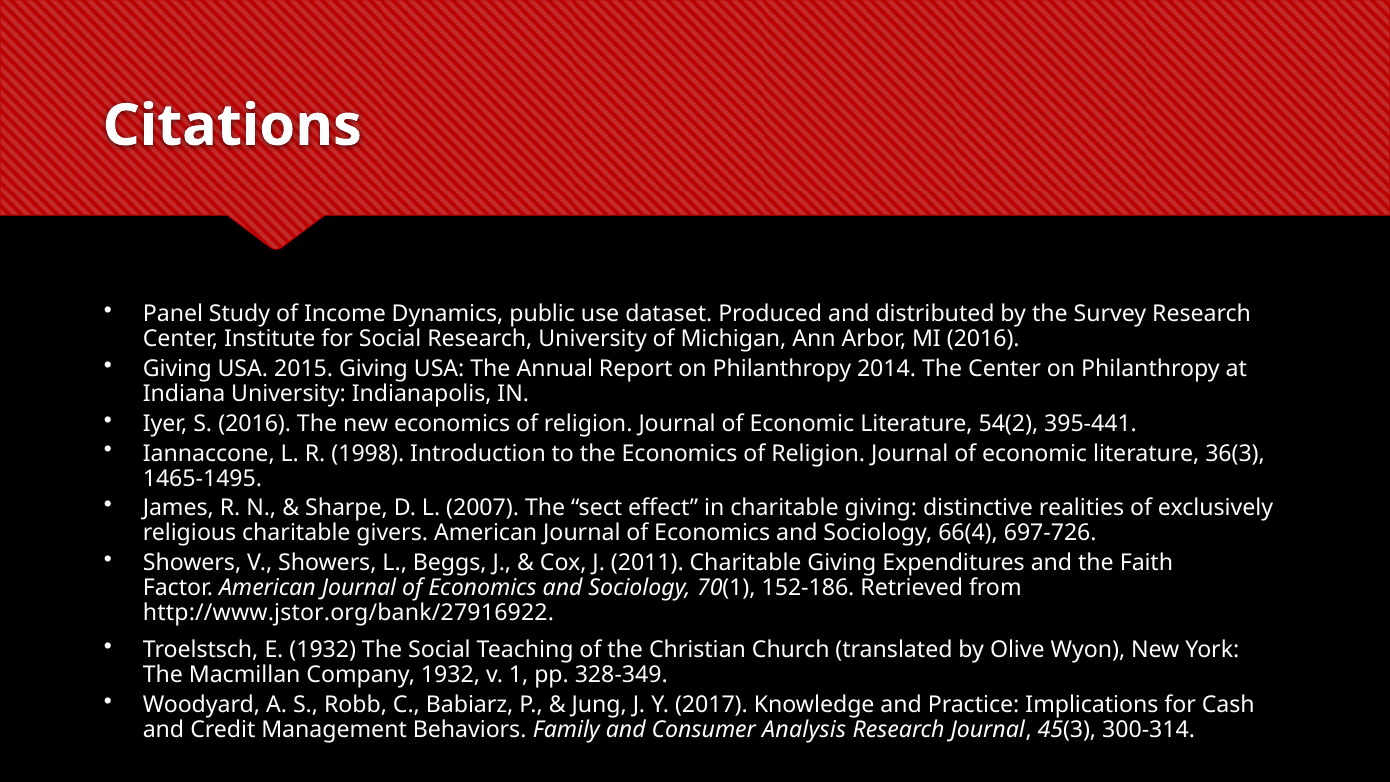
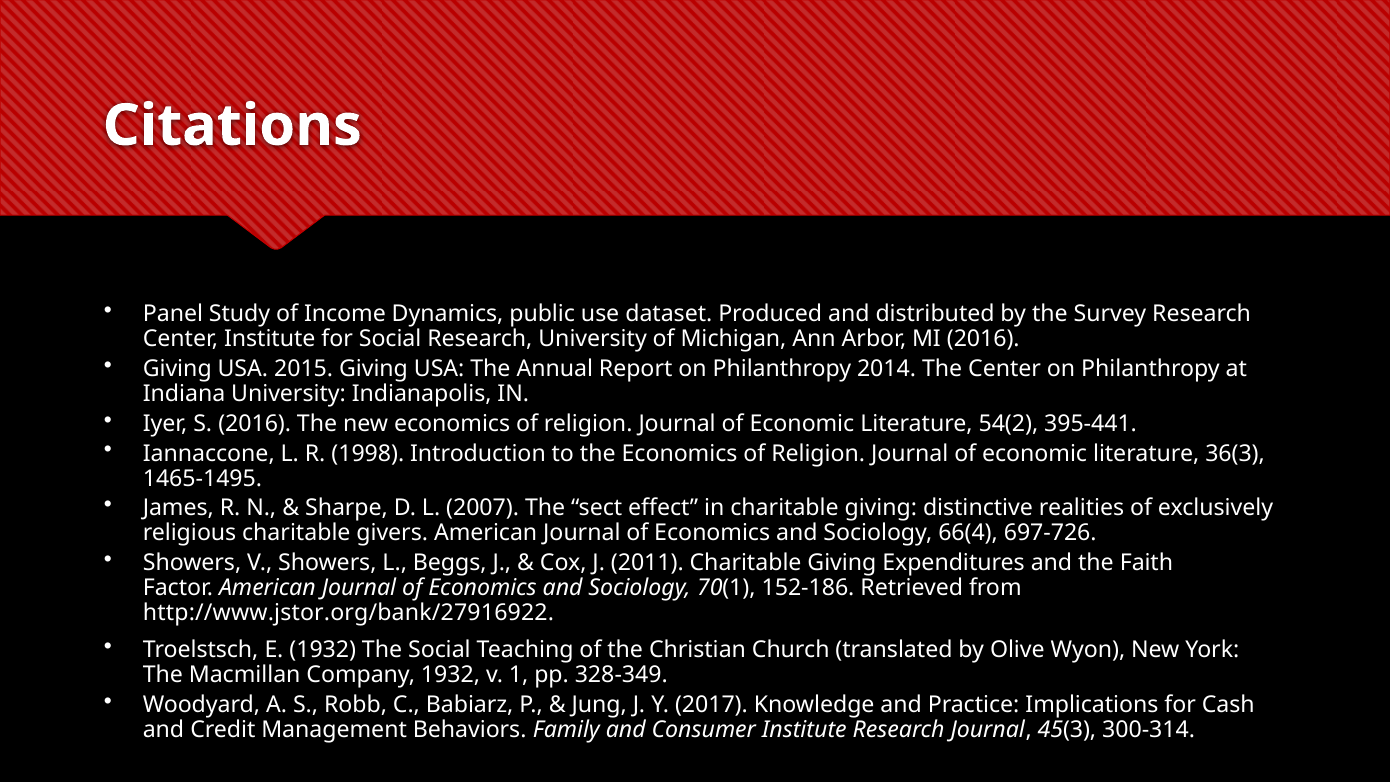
Consumer Analysis: Analysis -> Institute (804, 730)
